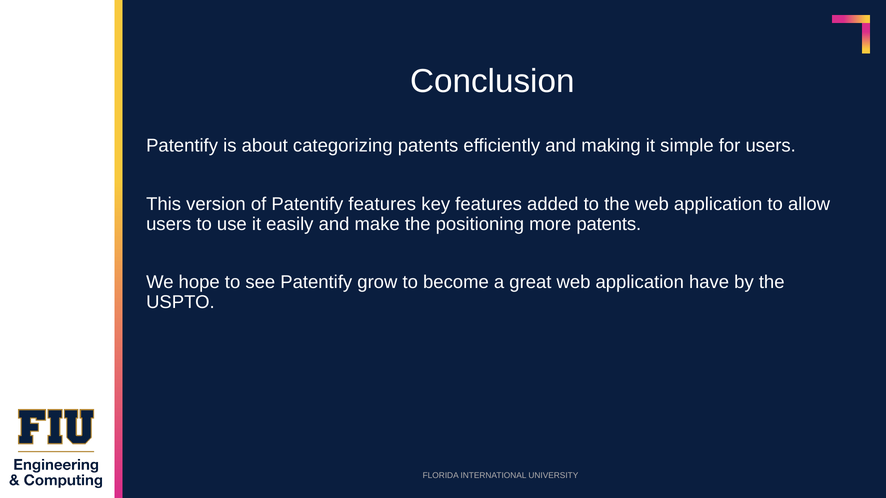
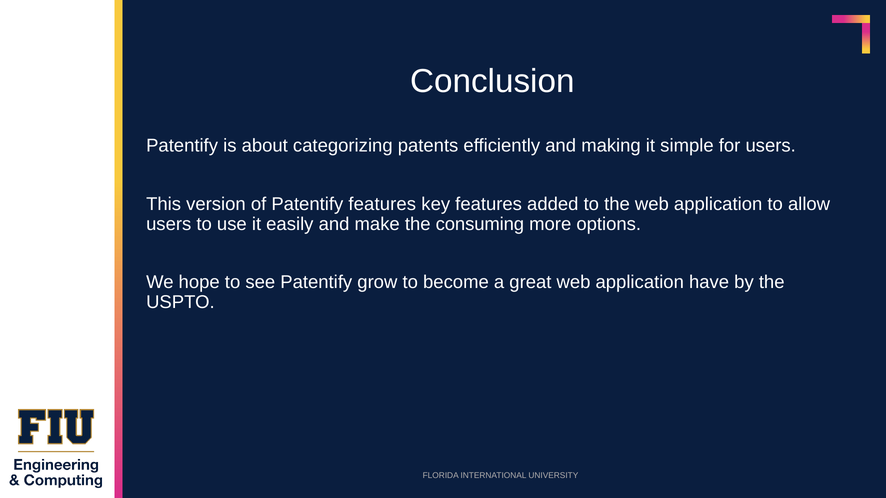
positioning: positioning -> consuming (480, 224)
more patents: patents -> options (609, 224)
